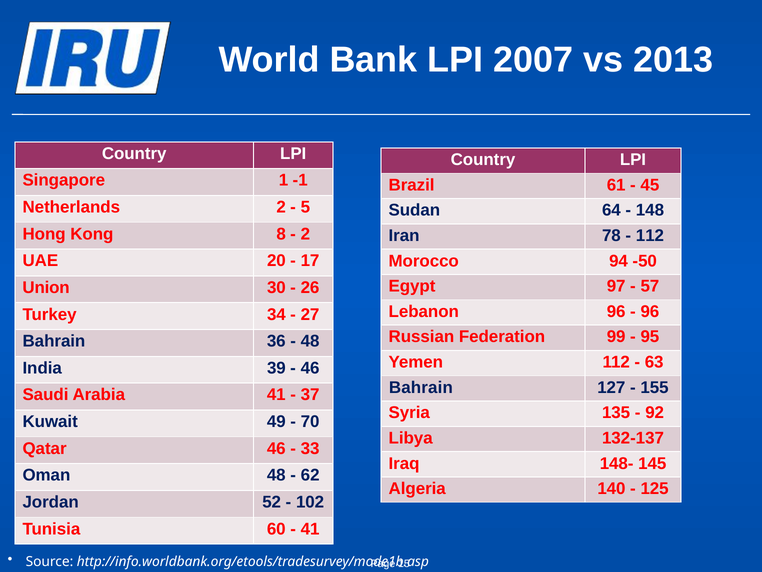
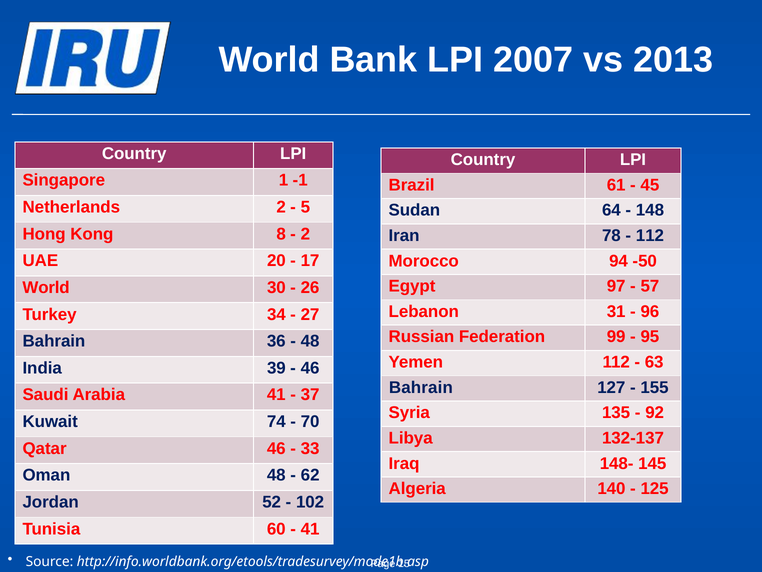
Union: Union -> World (46, 287)
Lebanon 96: 96 -> 31 (616, 311)
49: 49 -> 74 (276, 421)
